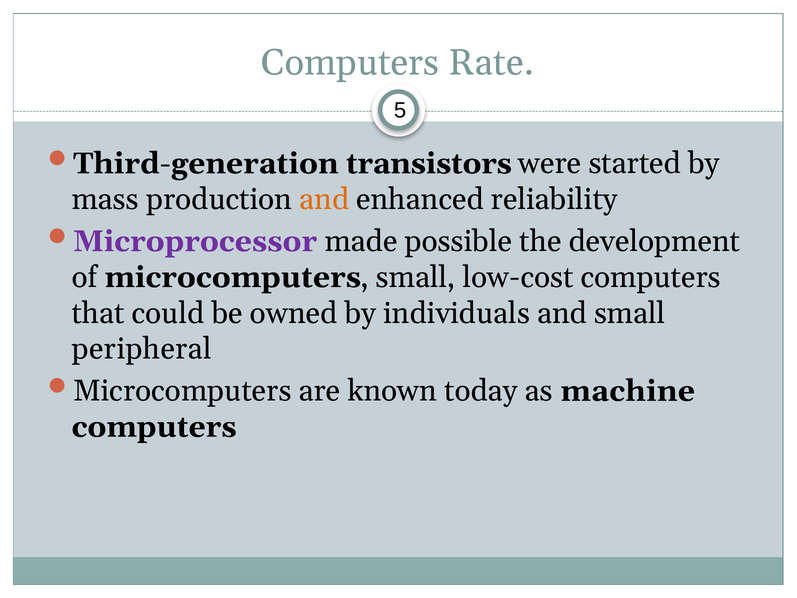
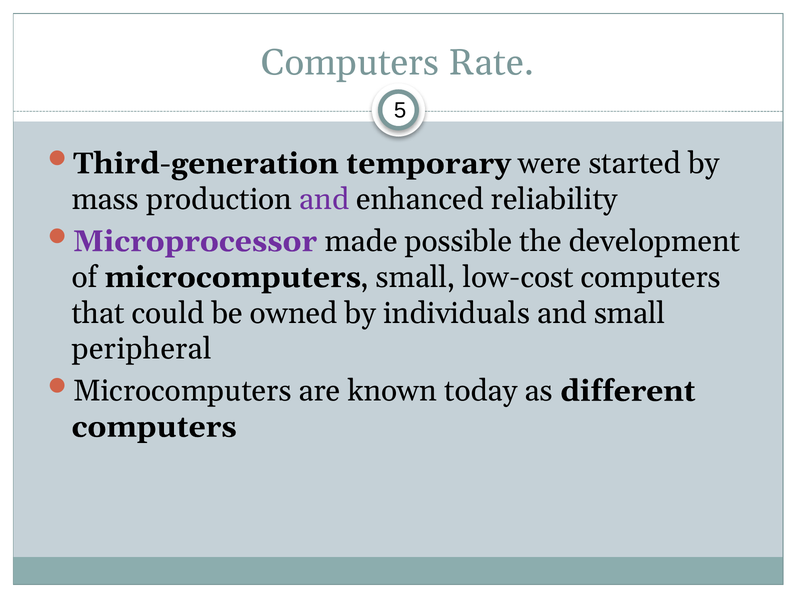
transistors: transistors -> temporary (429, 163)
and colour: orange -> purple (324, 199)
machine: machine -> different (628, 391)
